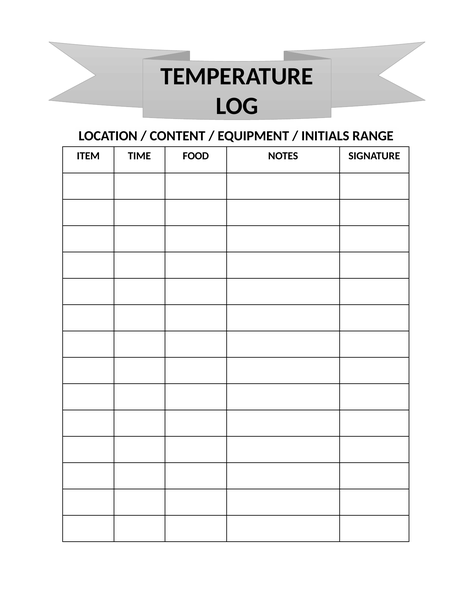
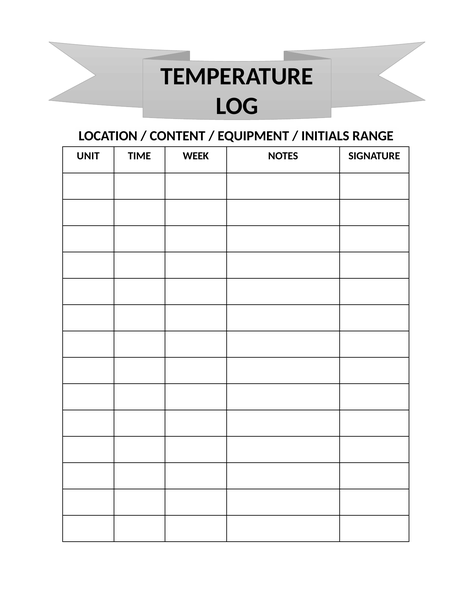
ITEM: ITEM -> UNIT (88, 156)
FOOD: FOOD -> WEEK (196, 156)
